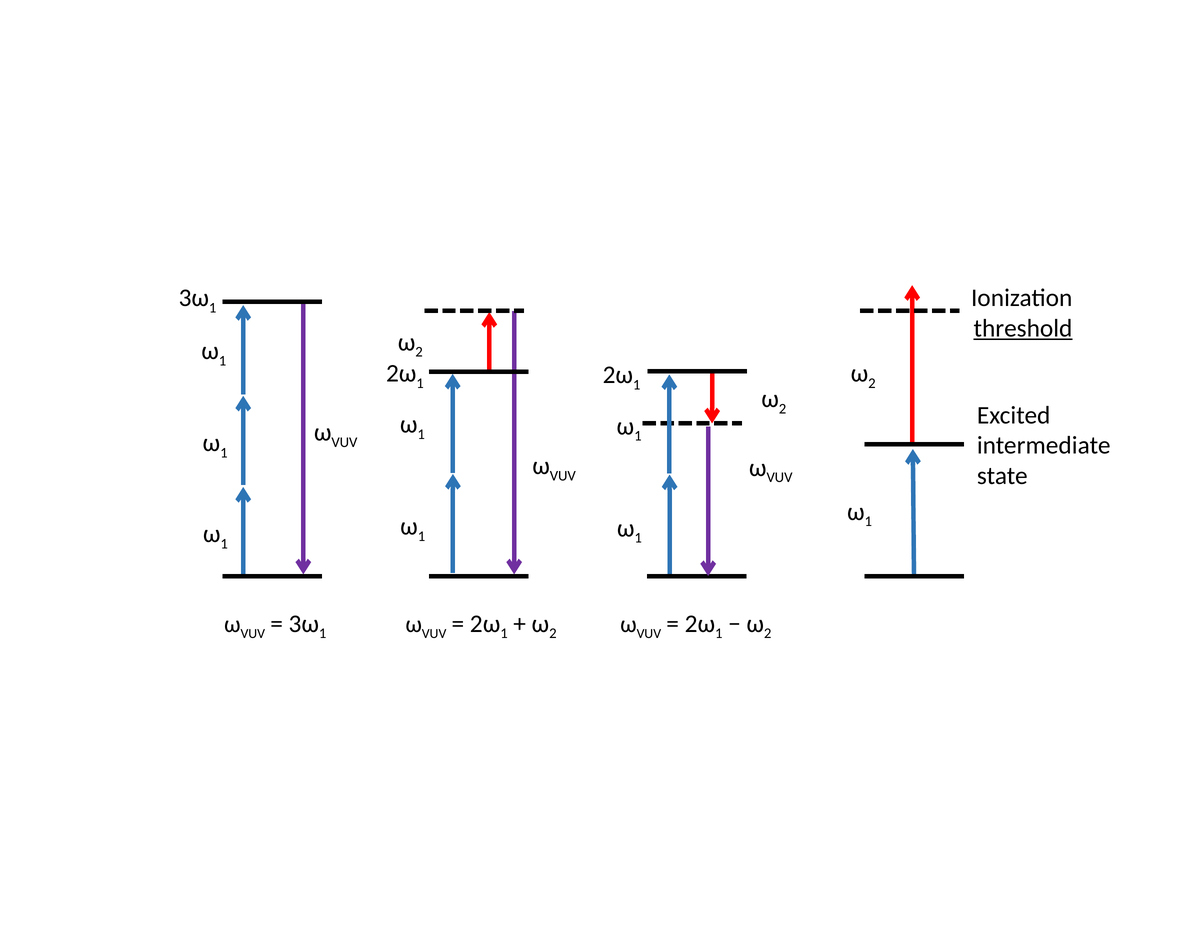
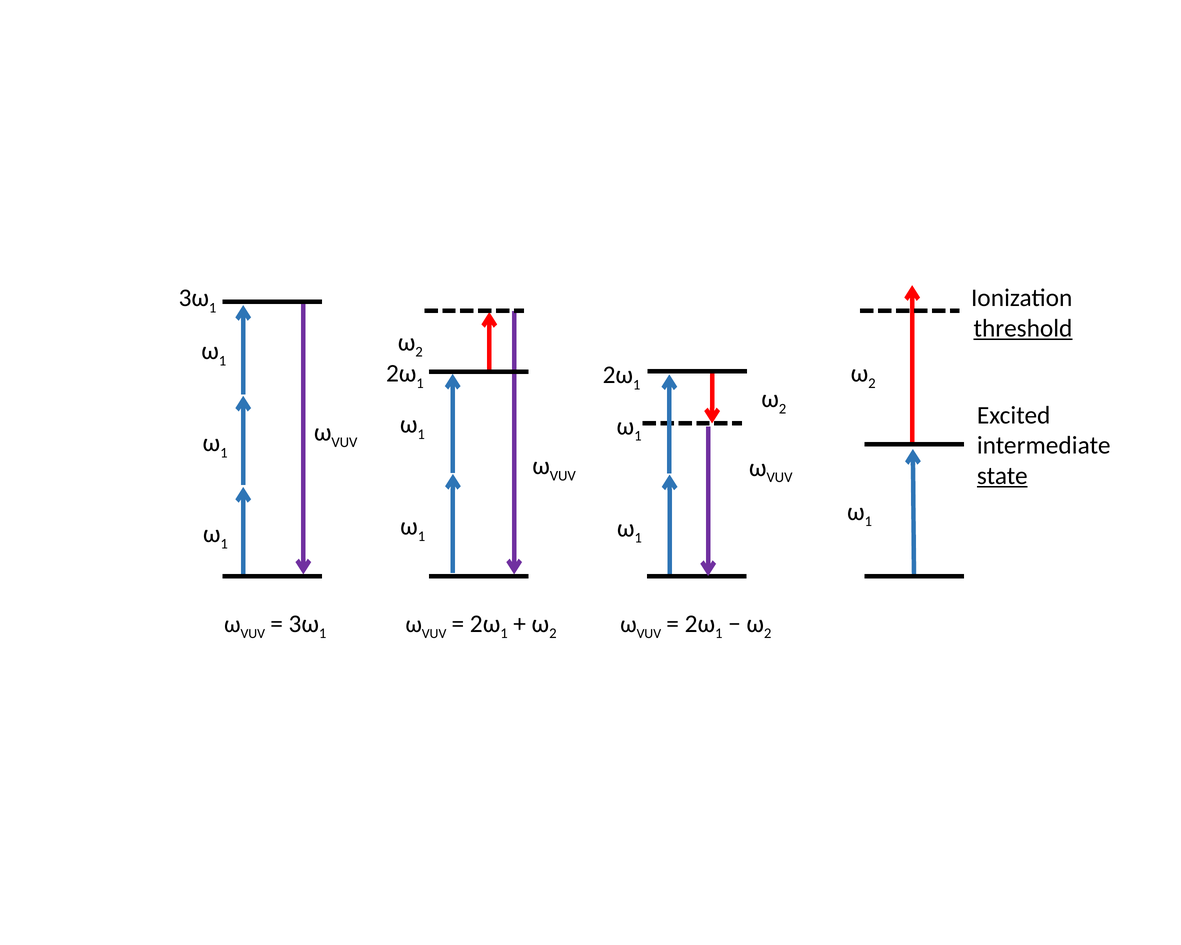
state underline: none -> present (1002, 476)
